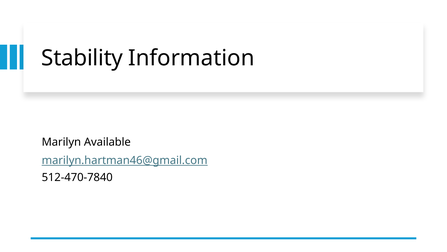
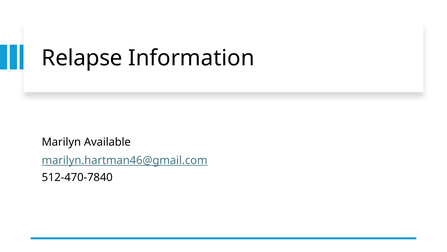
Stability: Stability -> Relapse (82, 58)
